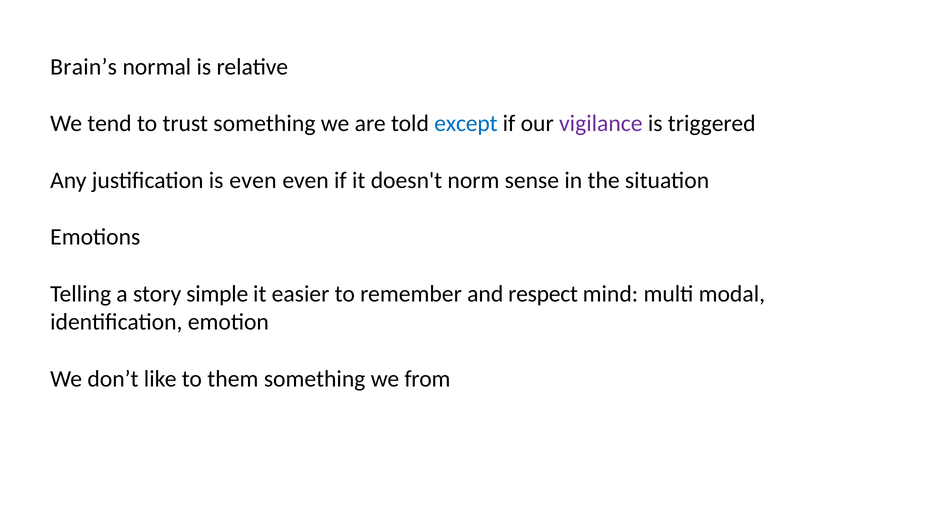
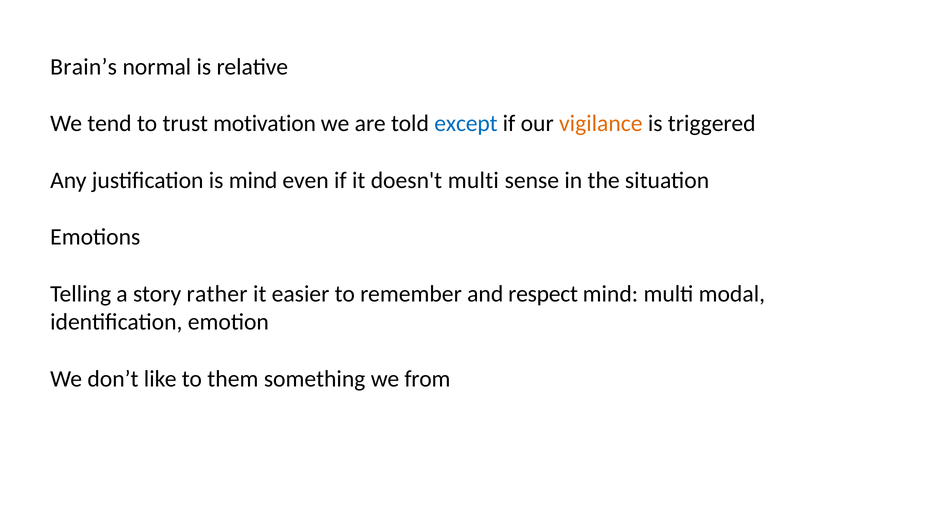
trust something: something -> motivation (265, 124)
vigilance colour: purple -> orange (601, 124)
is even: even -> mind (253, 180)
doesn't norm: norm -> multi (473, 180)
simple: simple -> rather (217, 294)
